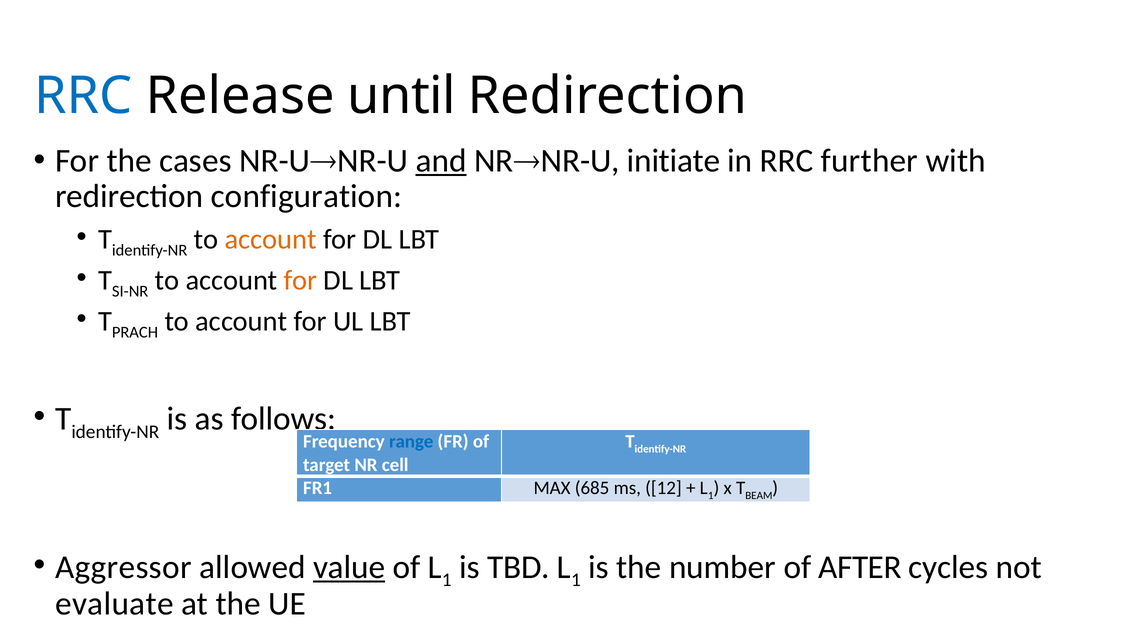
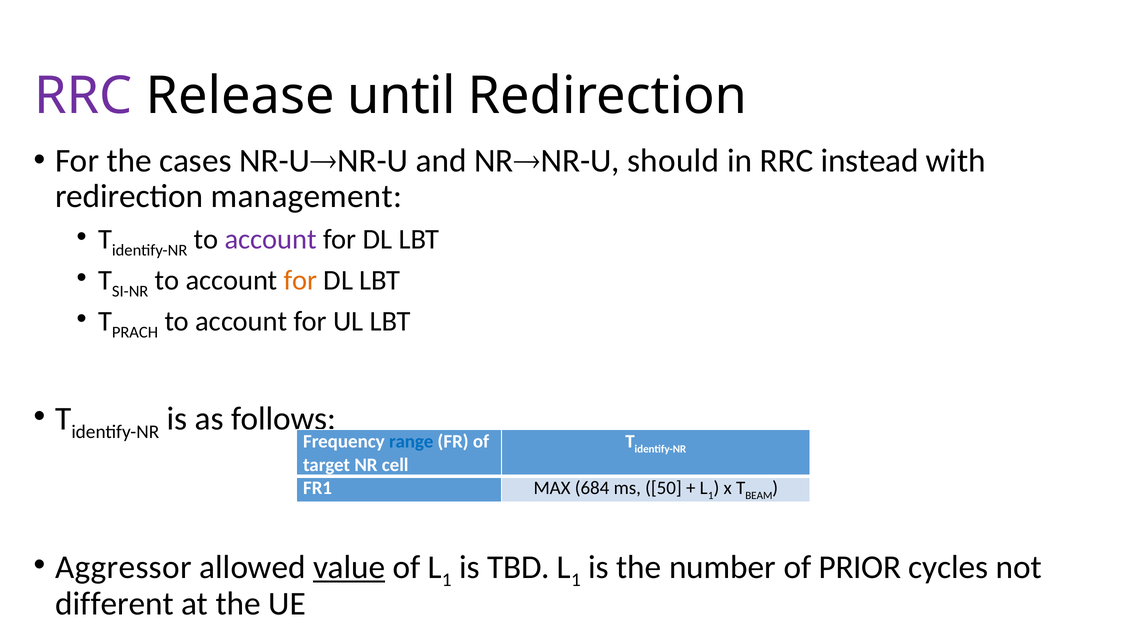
RRC colour: blue -> purple (83, 96)
and underline: present -> none (441, 161)
initiate: initiate -> should (673, 161)
further: further -> instead (870, 161)
configuration: configuration -> management (306, 197)
account colour: orange -> purple (271, 239)
685: 685 -> 684 (592, 488)
12: 12 -> 50 (663, 488)
AFTER: AFTER -> PRIOR (860, 567)
evaluate: evaluate -> different (115, 604)
